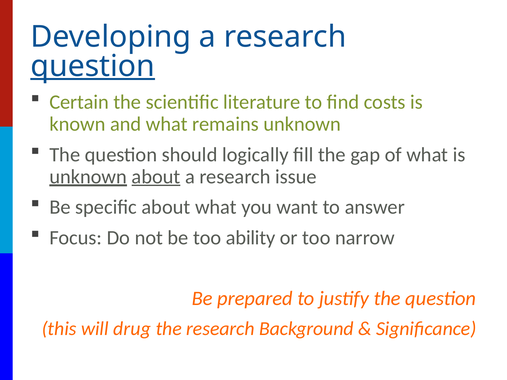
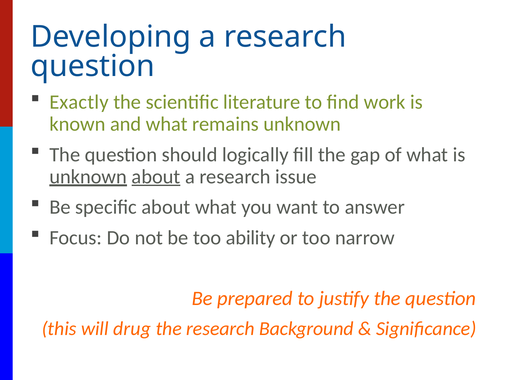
question underline: present -> none (93, 66)
Certain: Certain -> Exactly (79, 102)
costs: costs -> work (385, 102)
